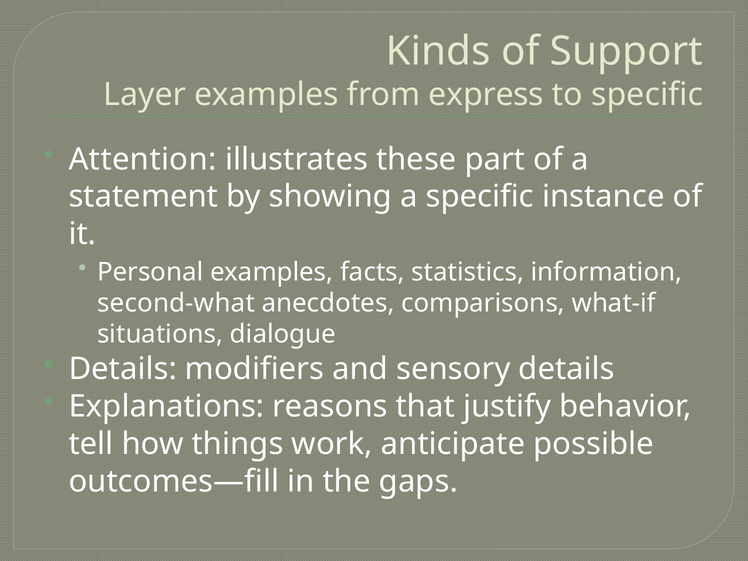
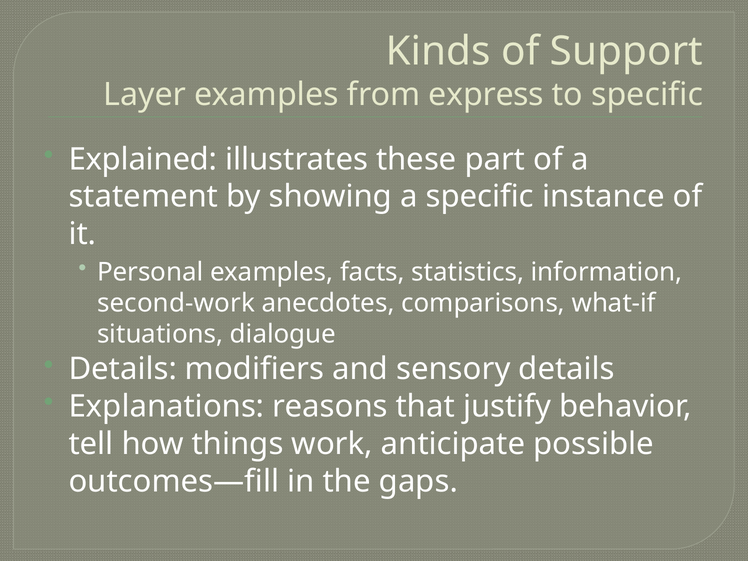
Attention: Attention -> Explained (143, 159)
second-what: second-what -> second-work (176, 303)
